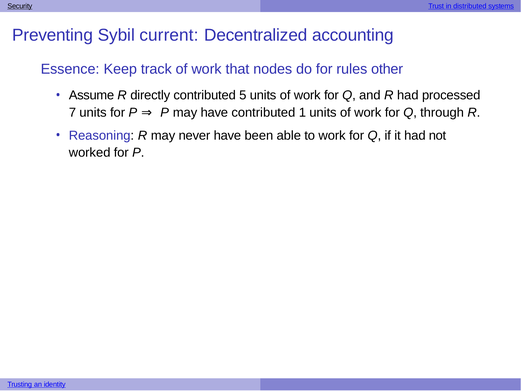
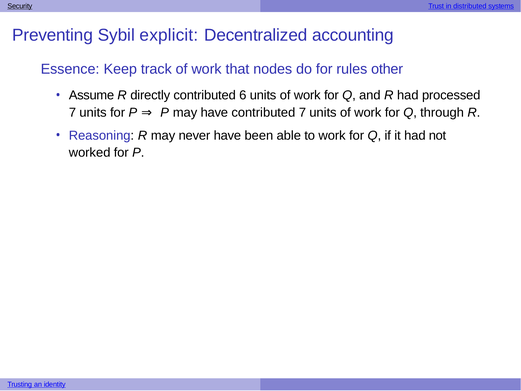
current: current -> explicit (169, 35)
5: 5 -> 6 (243, 95)
contributed 1: 1 -> 7 (302, 113)
